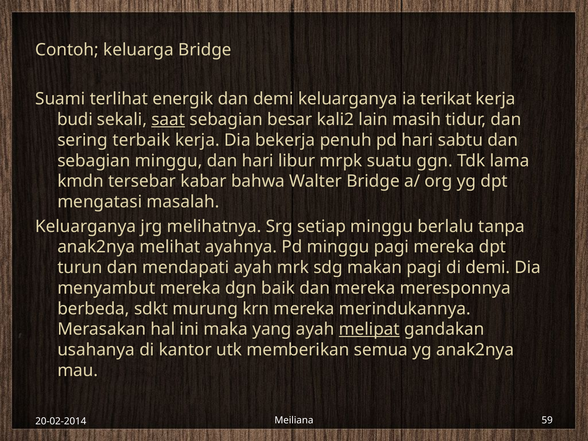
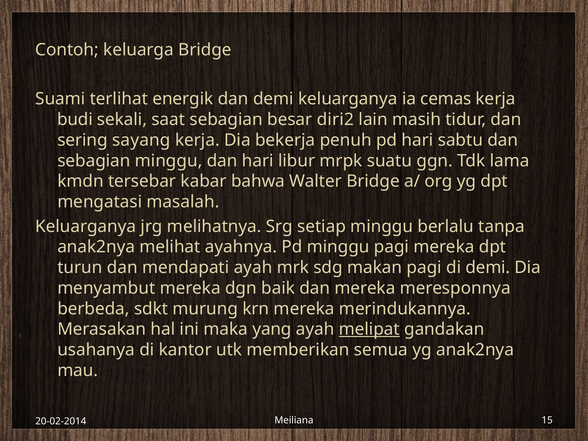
terikat: terikat -> cemas (446, 99)
saat underline: present -> none (168, 120)
kali2: kali2 -> diri2 (335, 120)
terbaik: terbaik -> sayang (141, 140)
59: 59 -> 15 (547, 420)
